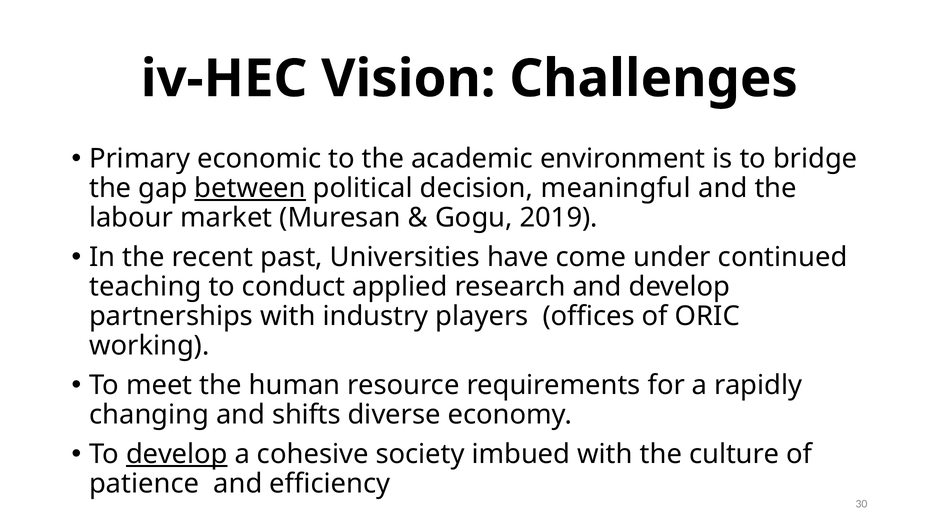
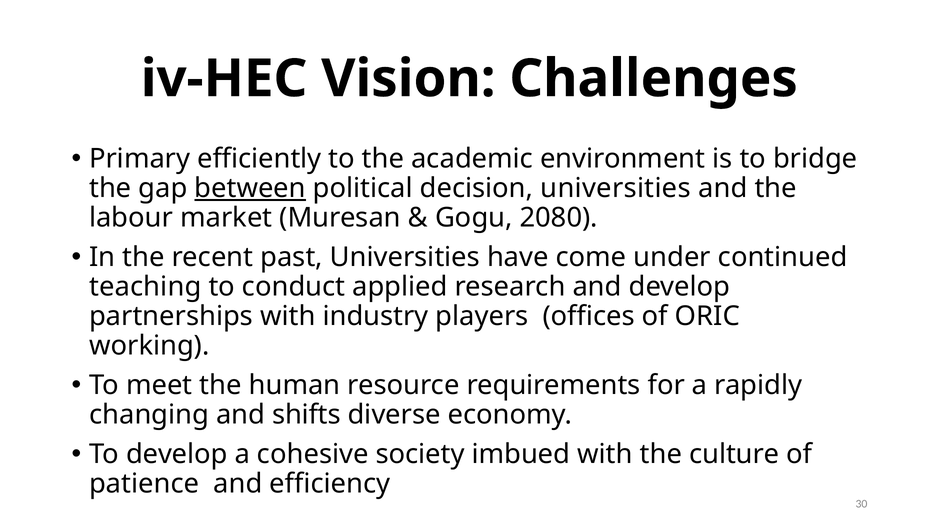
economic: economic -> efficiently (259, 159)
decision meaningful: meaningful -> universities (616, 188)
2019: 2019 -> 2080 (559, 218)
develop underline: present -> none (177, 454)
